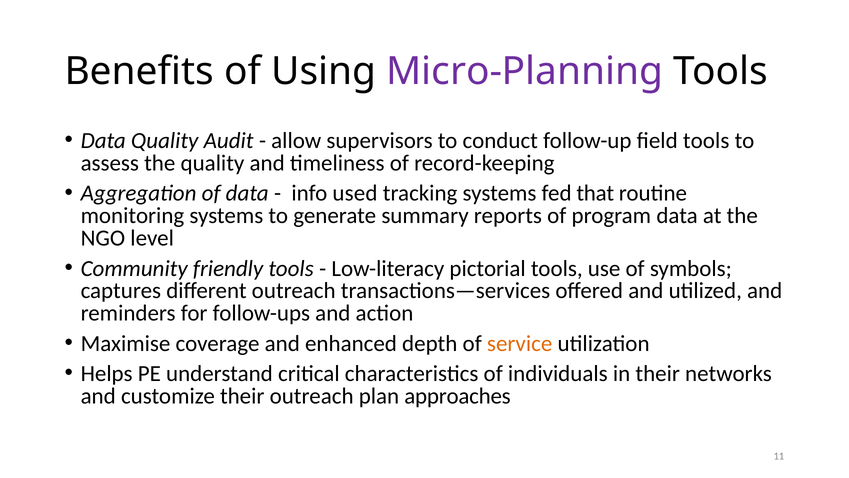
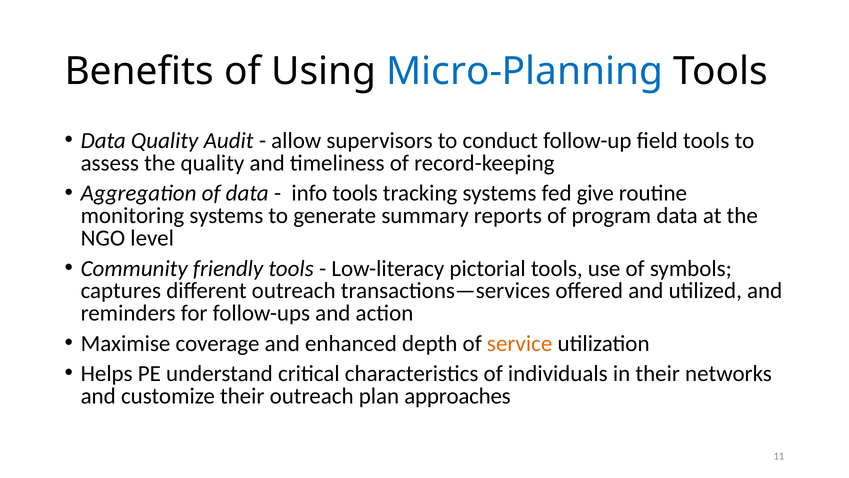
Micro-Planning colour: purple -> blue (525, 71)
info used: used -> tools (355, 193)
that: that -> give (595, 193)
